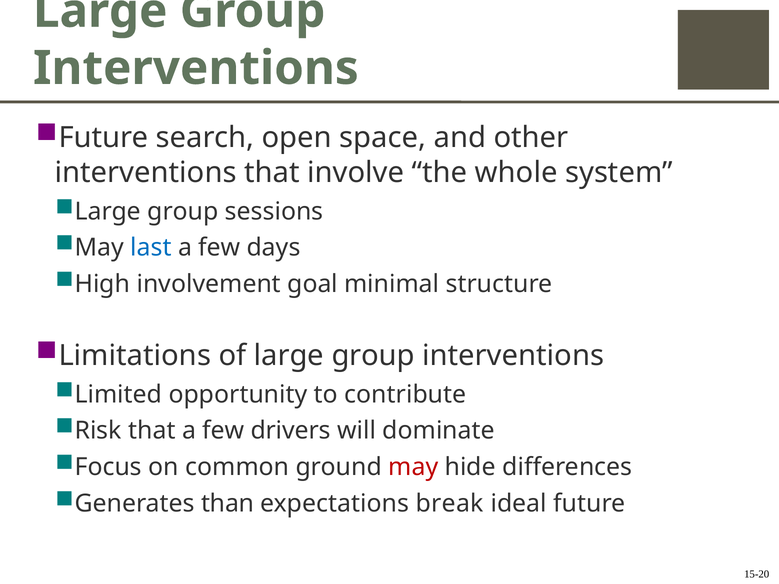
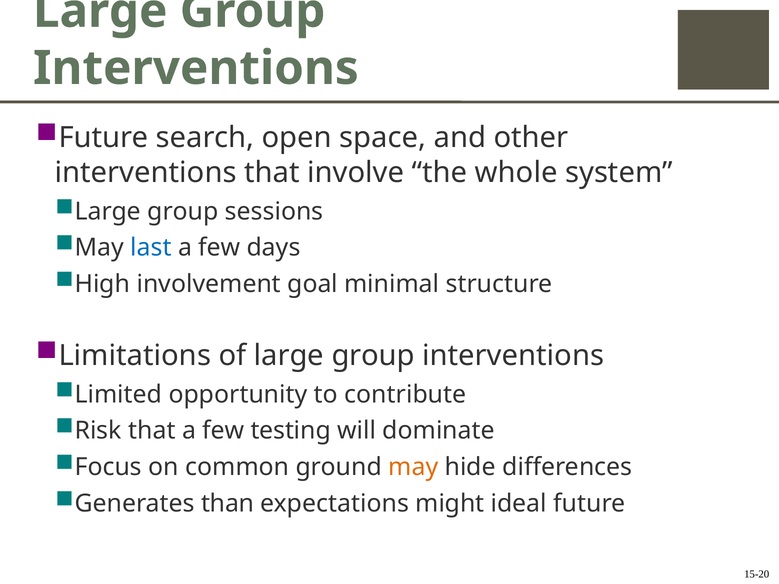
drivers: drivers -> testing (291, 431)
may colour: red -> orange (413, 467)
break: break -> might (450, 504)
